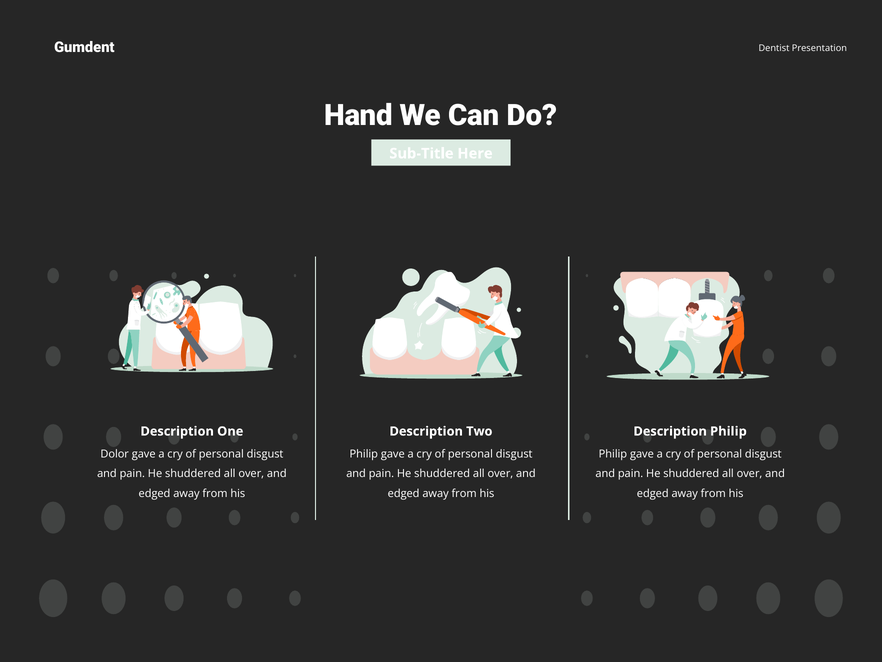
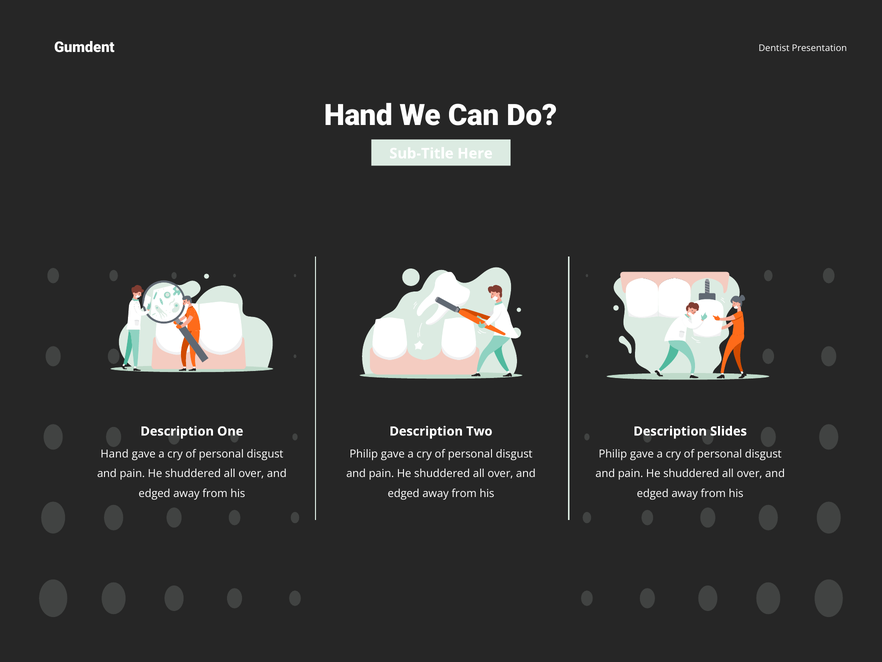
Description Philip: Philip -> Slides (728, 431)
Dolor: Dolor -> Hand (115, 454)
